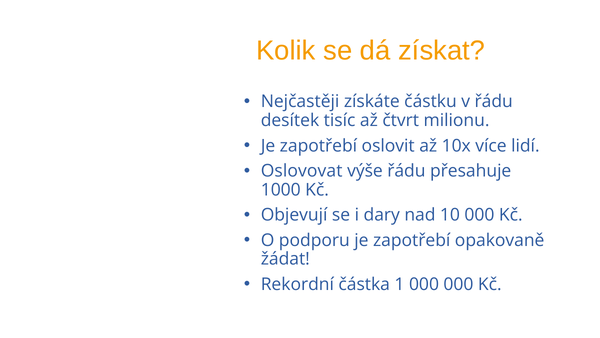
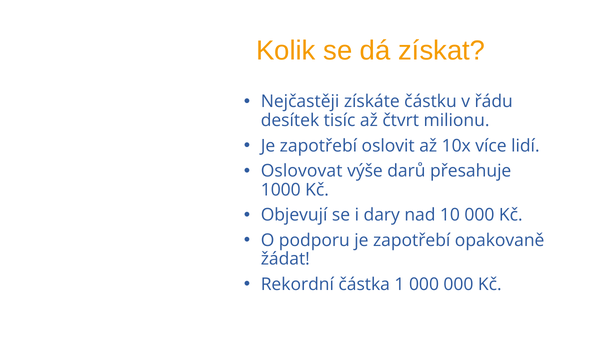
výše řádu: řádu -> darů (406, 171)
